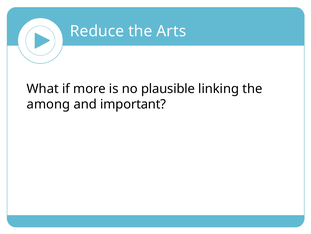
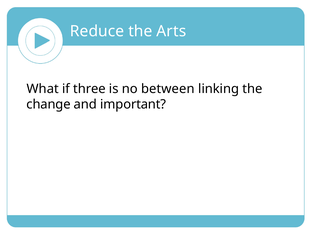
more: more -> three (89, 89)
plausible: plausible -> between (168, 89)
among: among -> change (49, 104)
